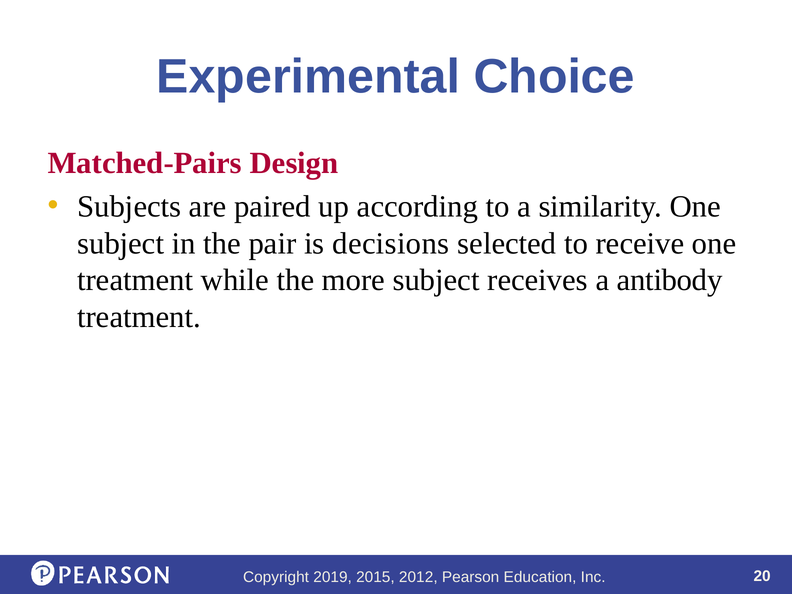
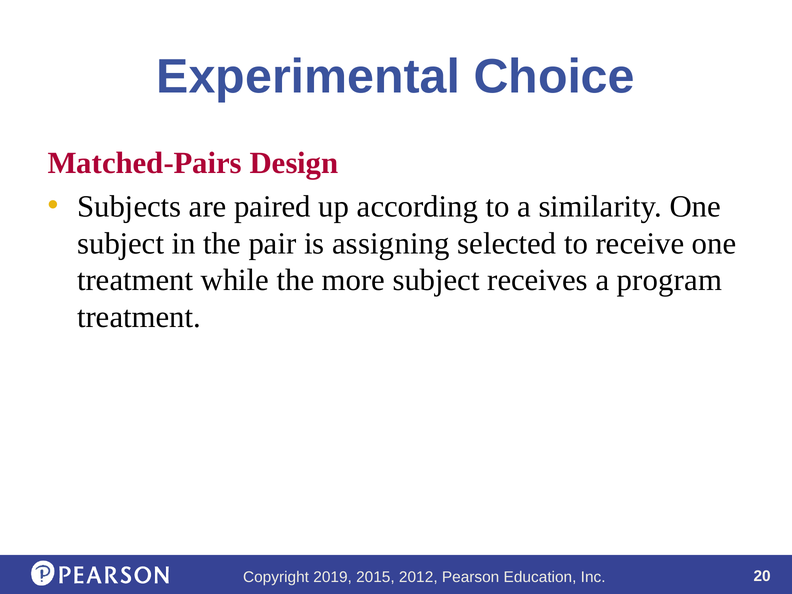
decisions: decisions -> assigning (391, 243)
antibody: antibody -> program (669, 280)
